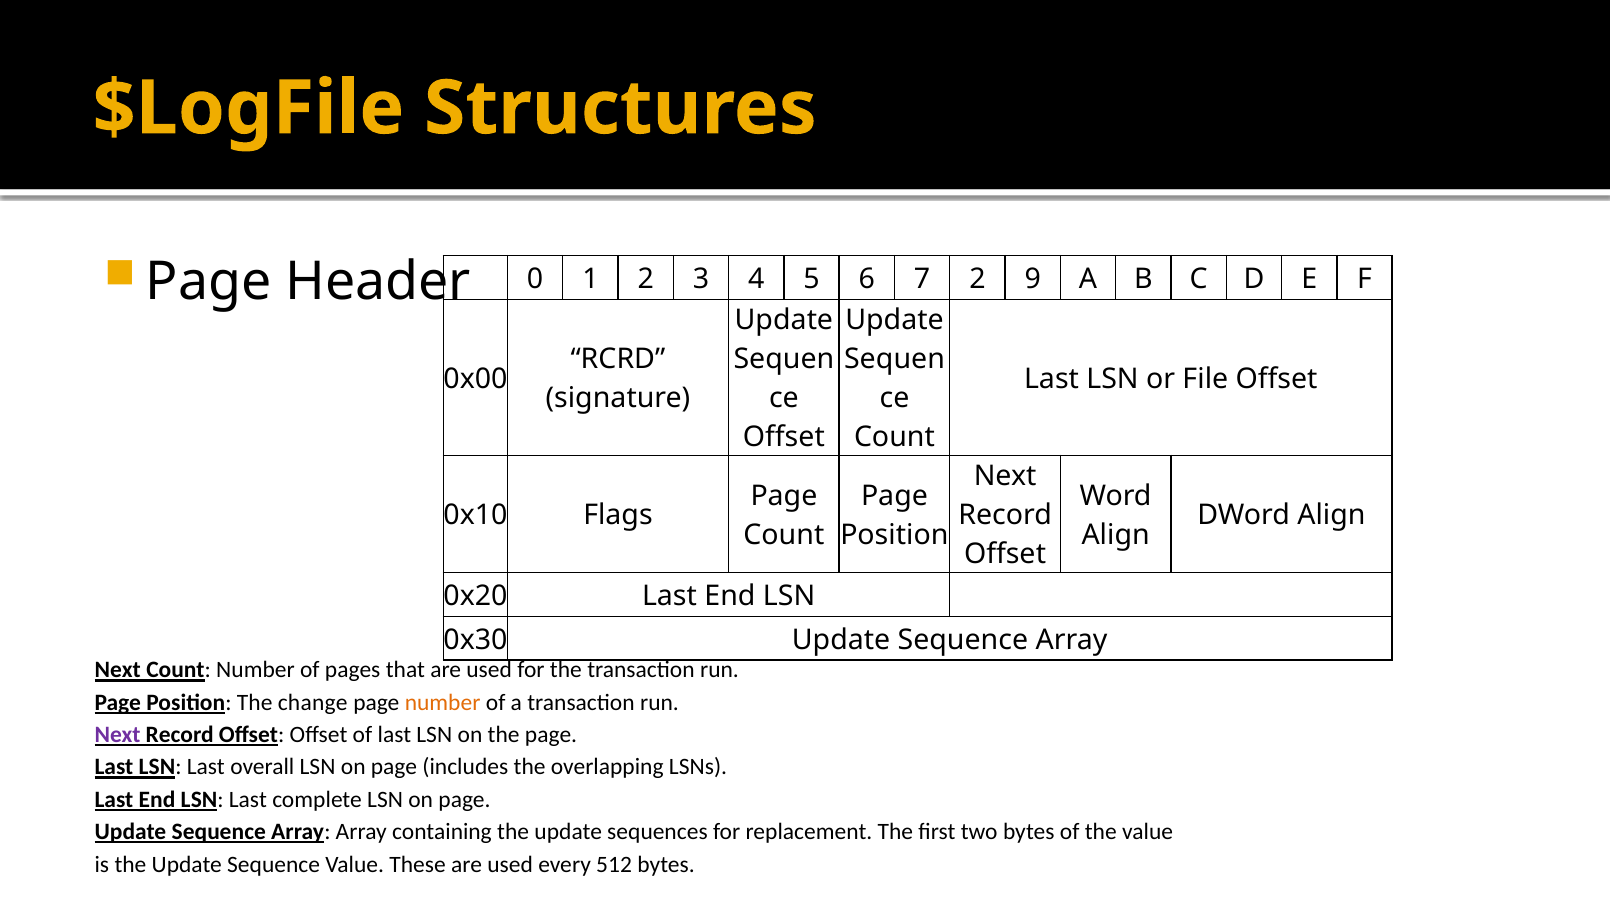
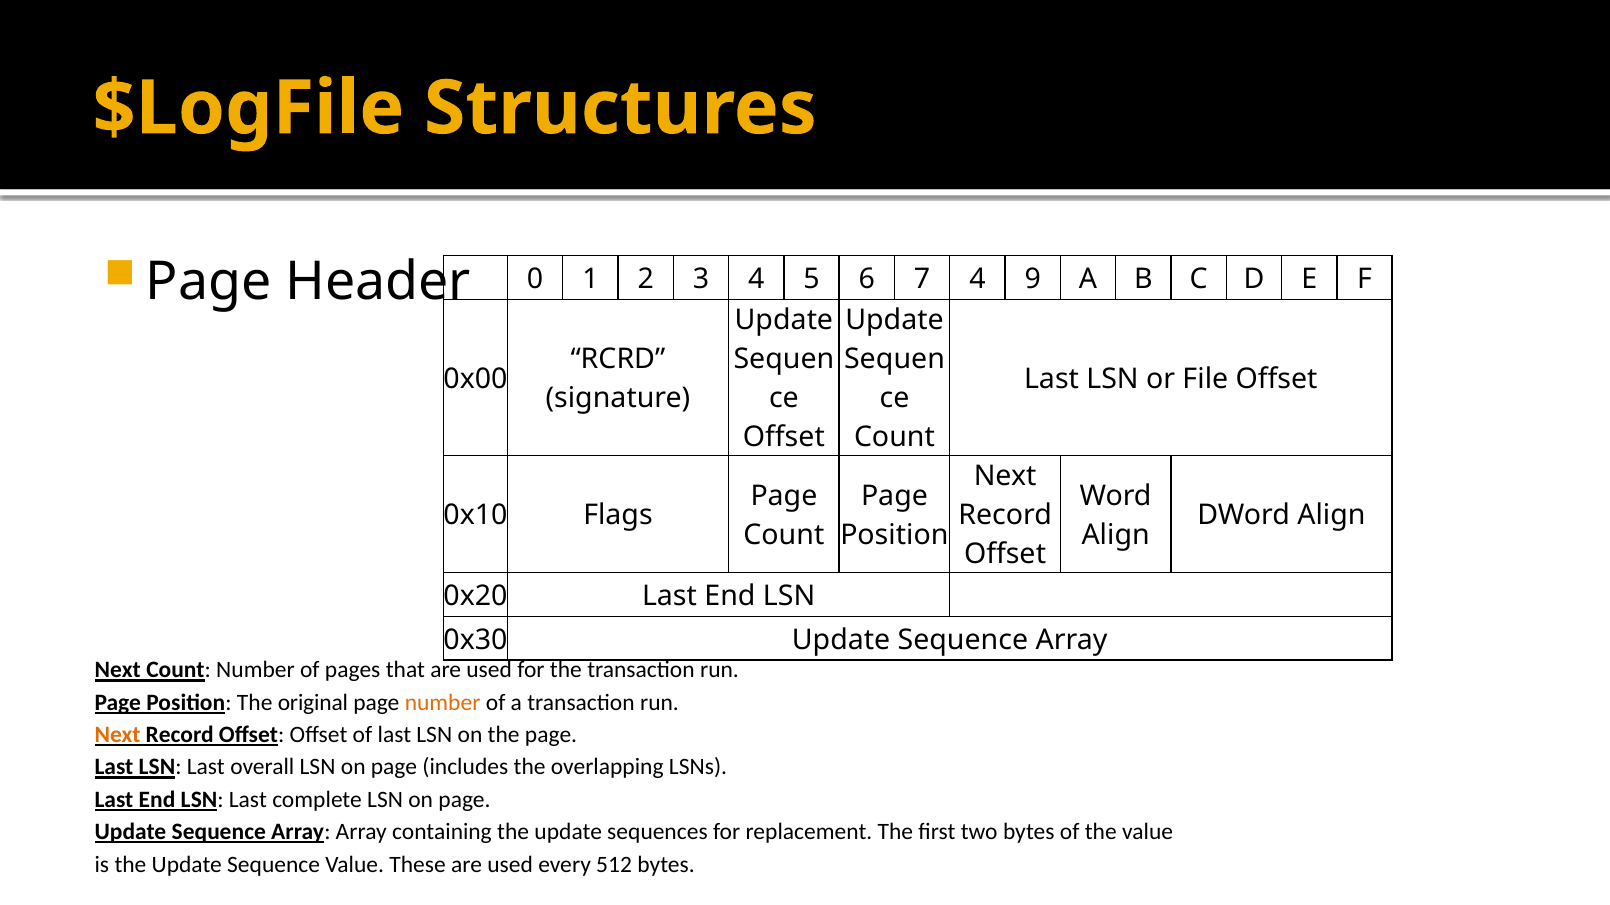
7 2: 2 -> 4 (977, 279)
change: change -> original (313, 703)
Next colour: purple -> orange (118, 735)
